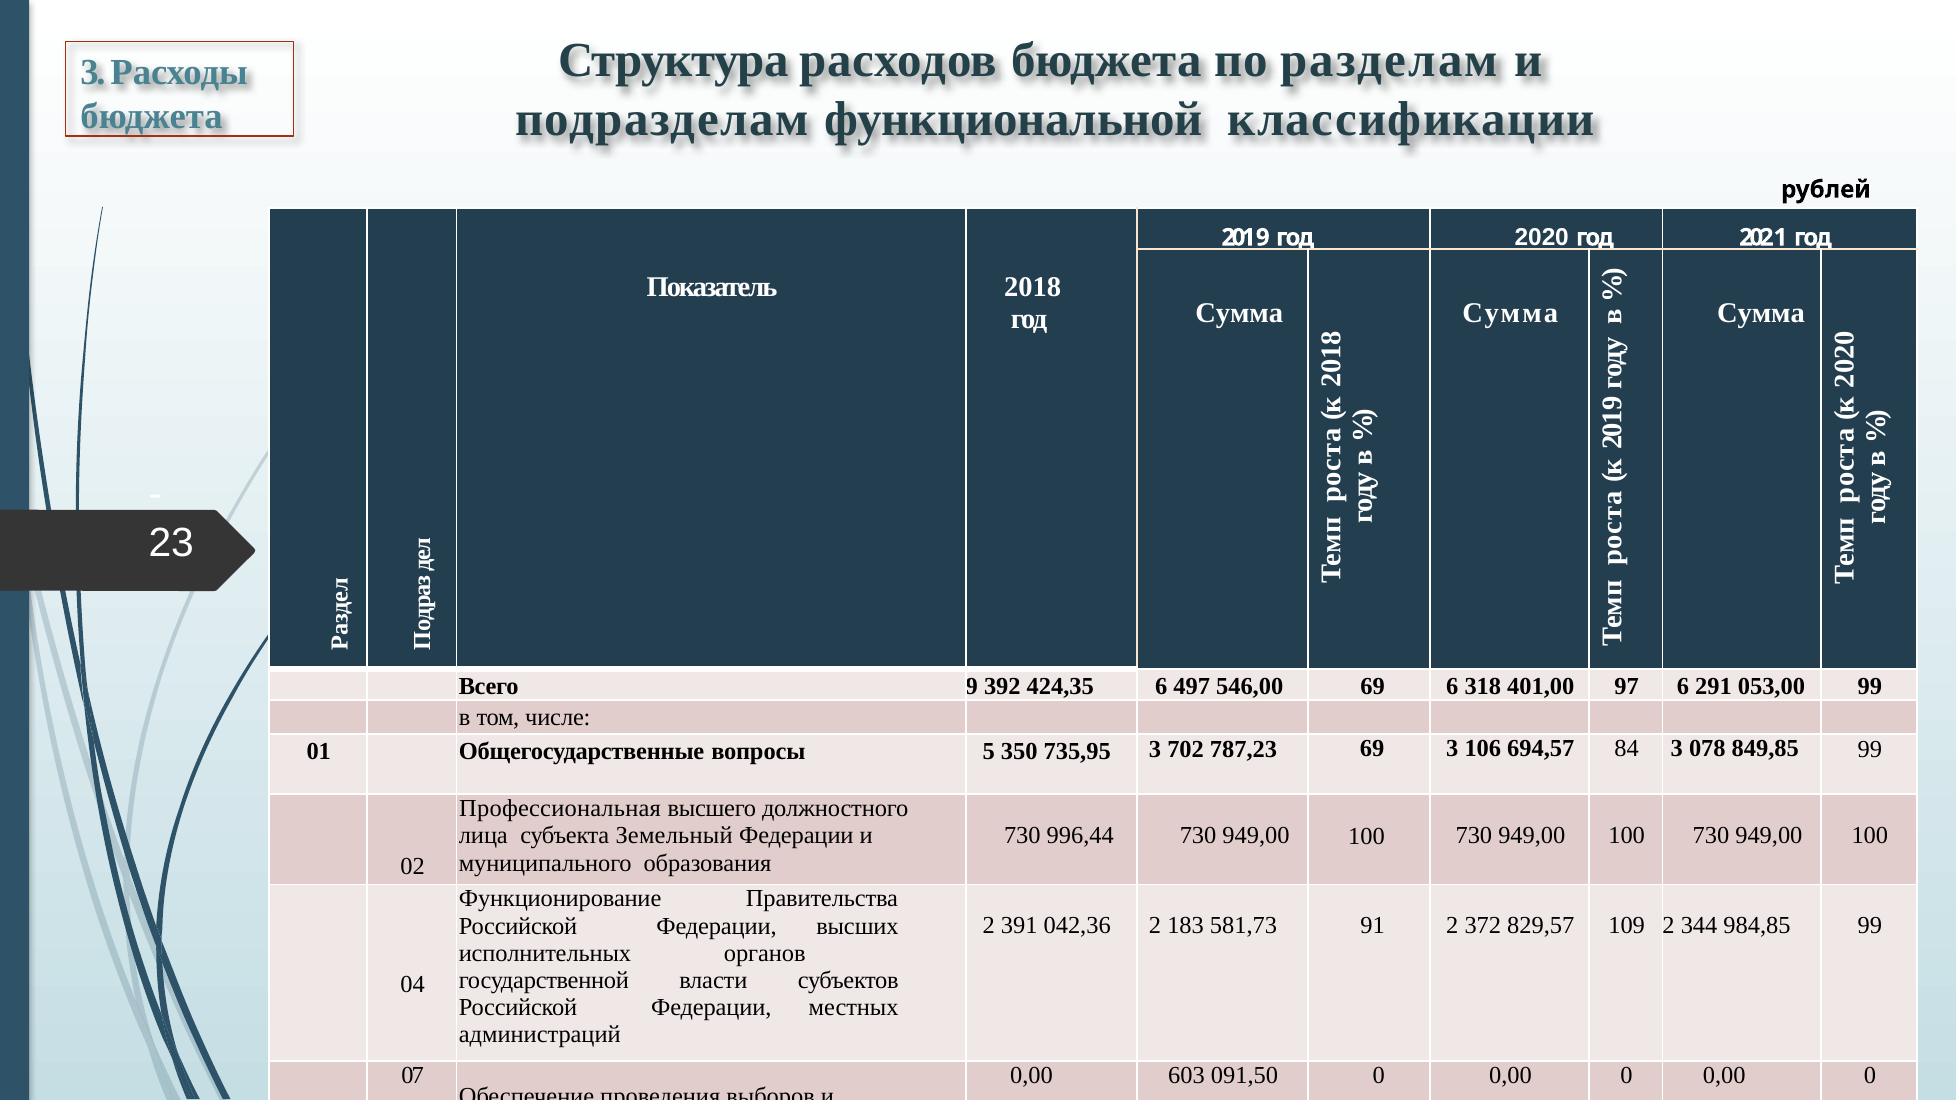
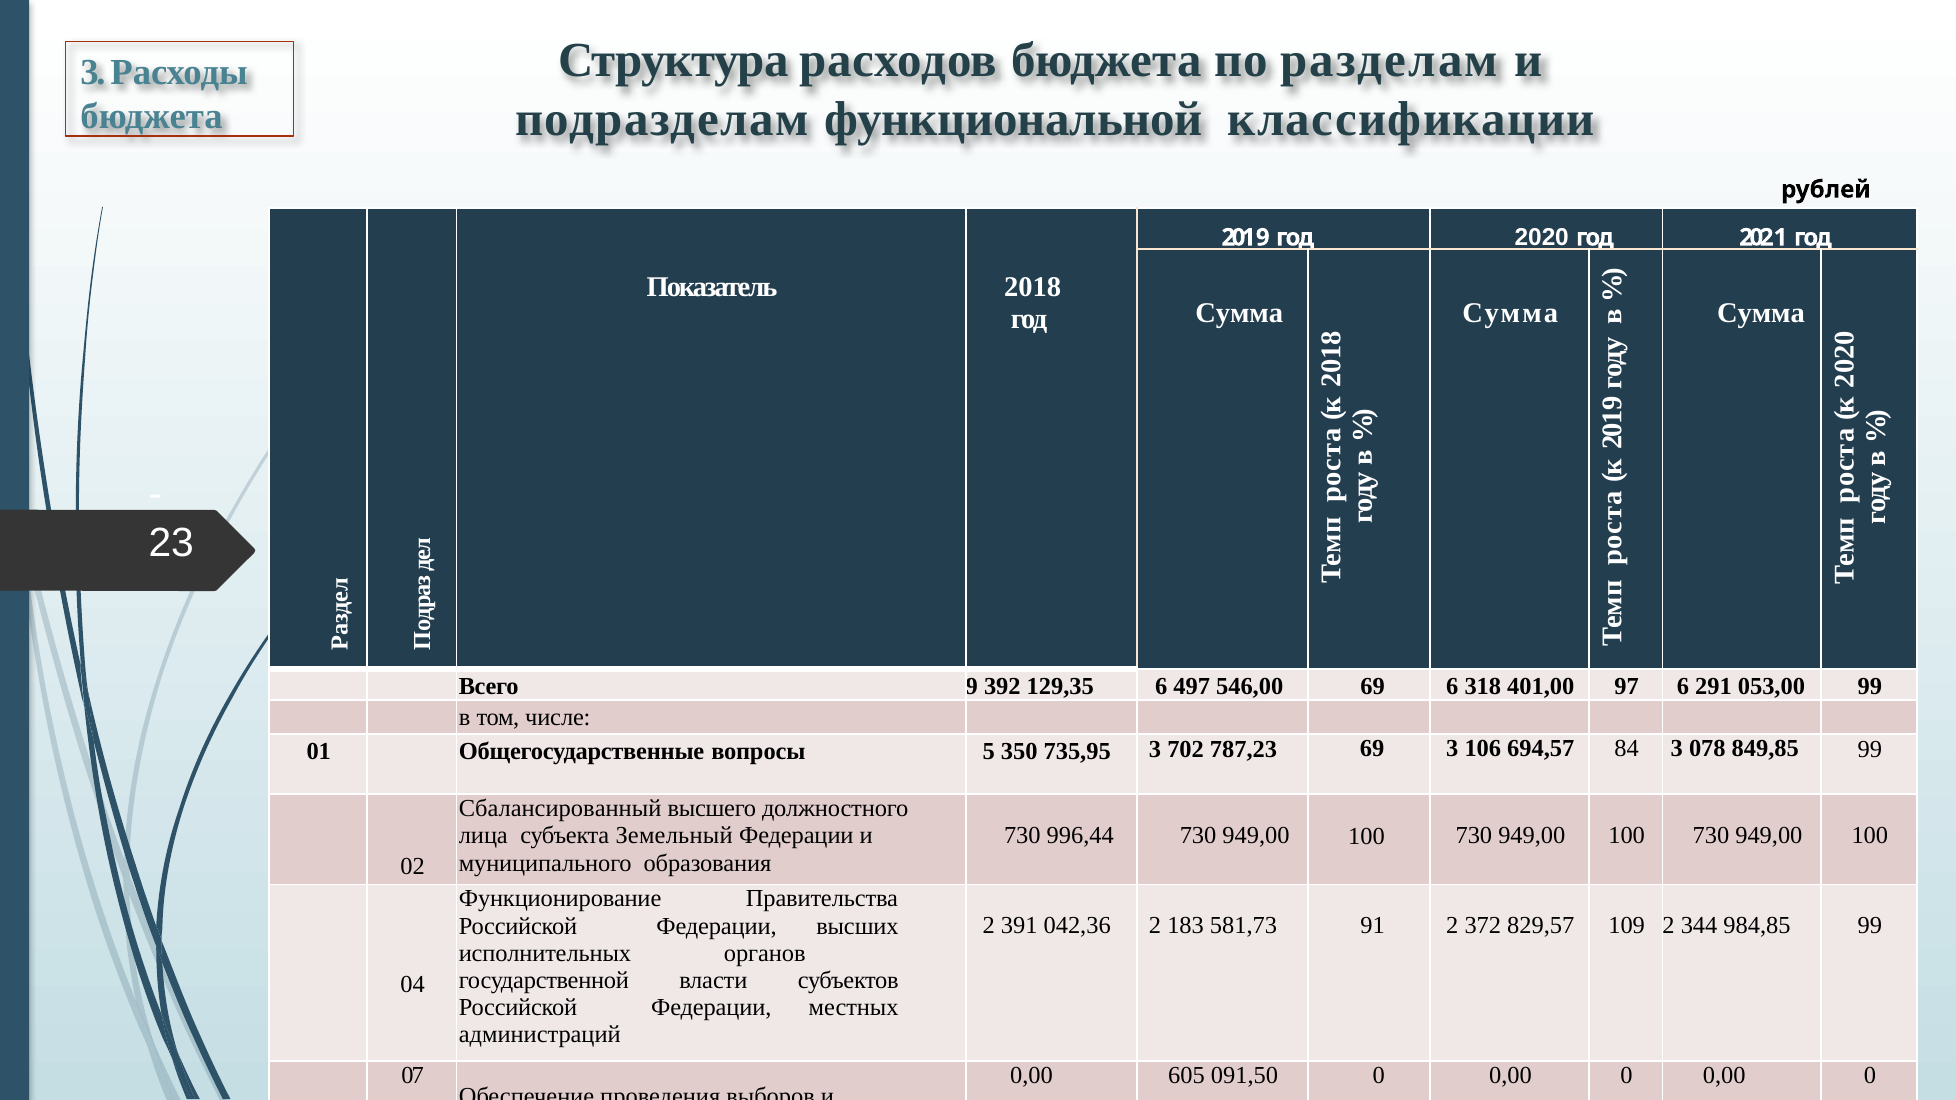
424,35: 424,35 -> 129,35 (1060, 687)
Профессиональная: Профессиональная -> Сбалансированный (560, 809)
603: 603 -> 605 (1187, 1075)
